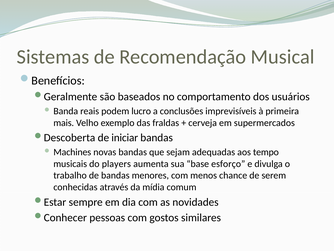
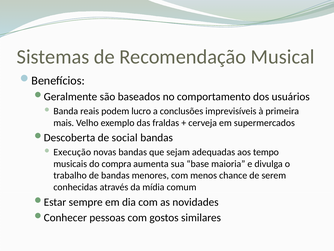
iniciar: iniciar -> social (125, 137)
Machines: Machines -> Execução (72, 152)
players: players -> compra (116, 163)
esforço: esforço -> maioria (228, 163)
